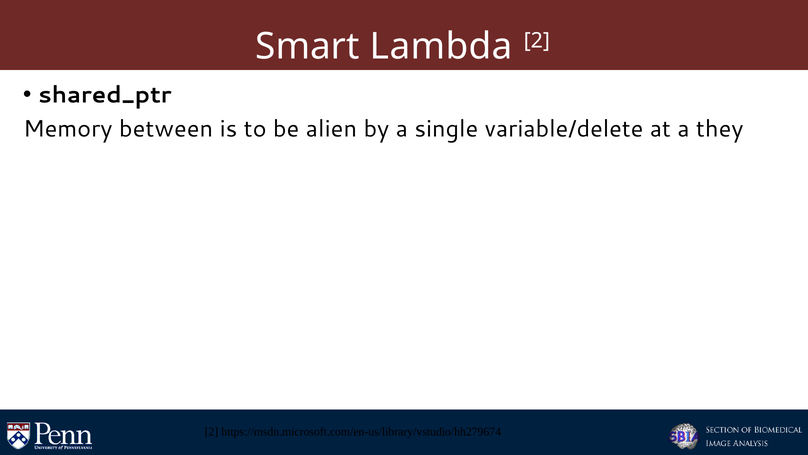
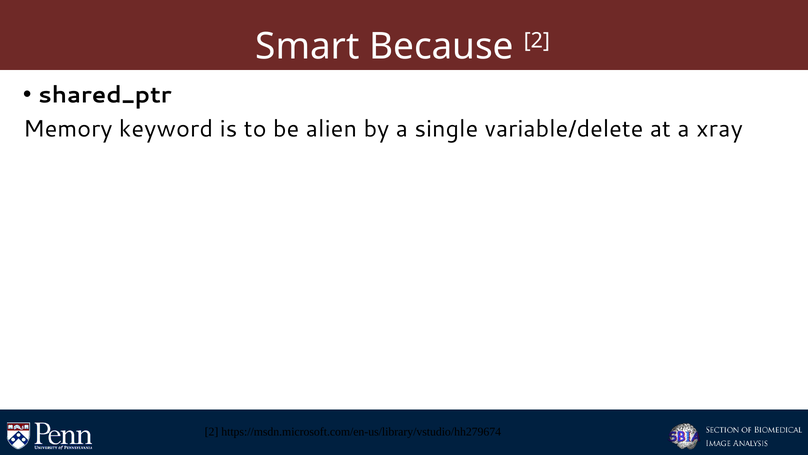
Lambda: Lambda -> Because (441, 47)
between: between -> keyword (166, 129)
they: they -> xray (720, 129)
